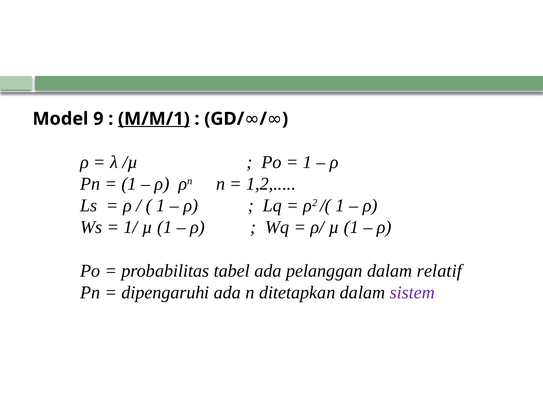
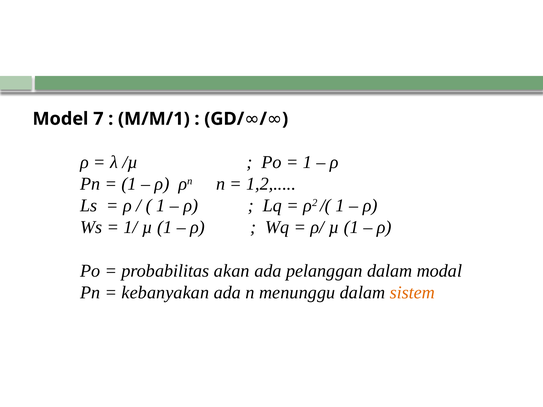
9: 9 -> 7 (98, 119)
M/M/1 underline: present -> none (154, 119)
tabel: tabel -> akan (232, 271)
relatif: relatif -> modal (439, 271)
dipengaruhi: dipengaruhi -> kebanyakan (165, 293)
ditetapkan: ditetapkan -> menunggu (297, 293)
sistem colour: purple -> orange (412, 293)
